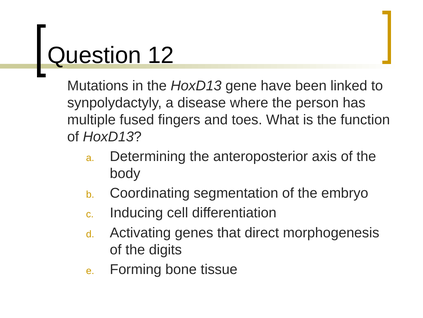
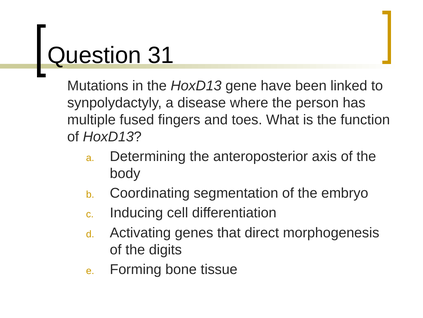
12: 12 -> 31 (161, 55)
